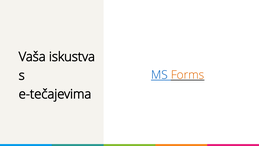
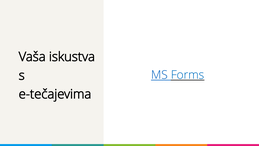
Forms colour: orange -> blue (188, 75)
